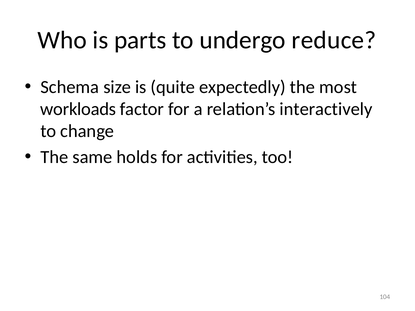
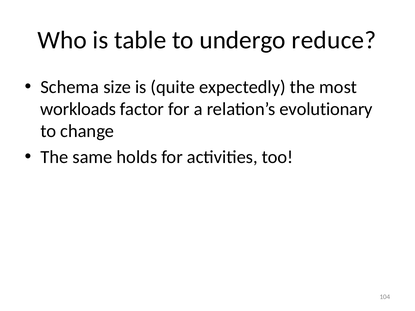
parts: parts -> table (140, 40)
interactively: interactively -> evolutionary (326, 109)
